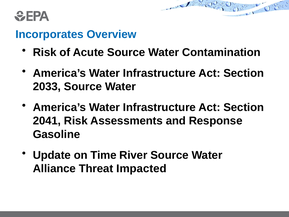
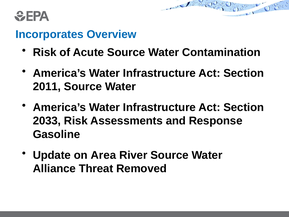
2033: 2033 -> 2011 (47, 87)
2041: 2041 -> 2033 (47, 121)
Time: Time -> Area (103, 155)
Impacted: Impacted -> Removed (142, 168)
